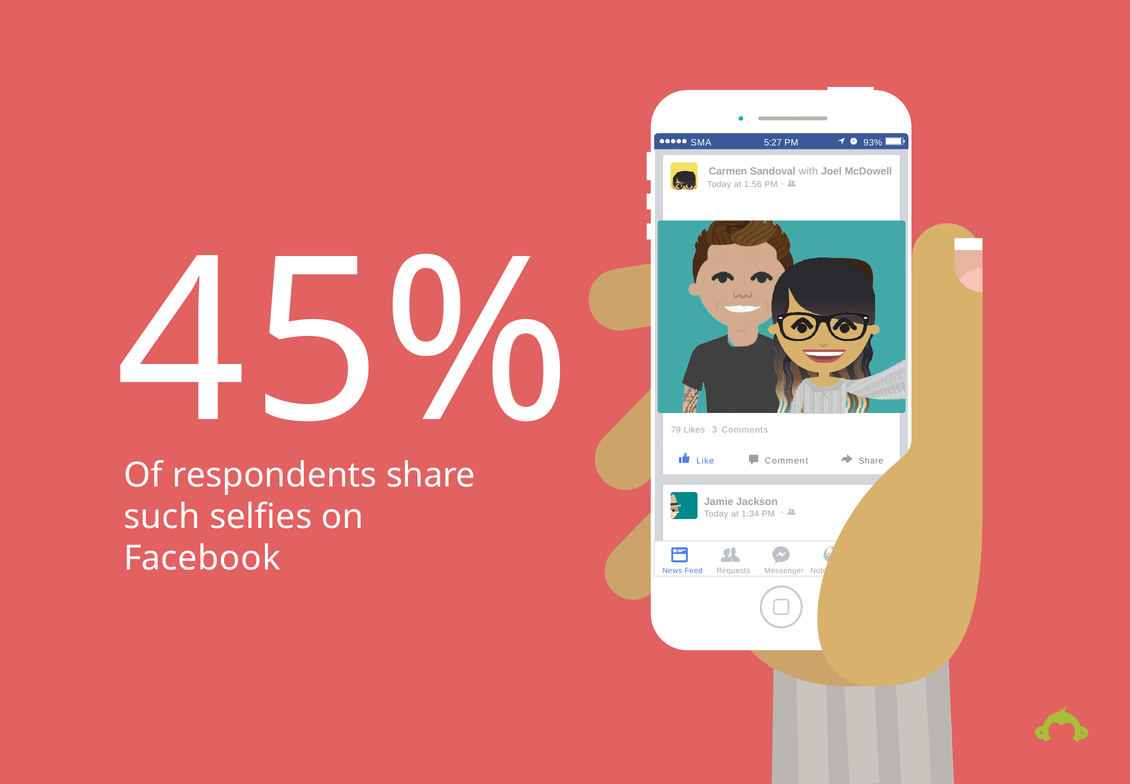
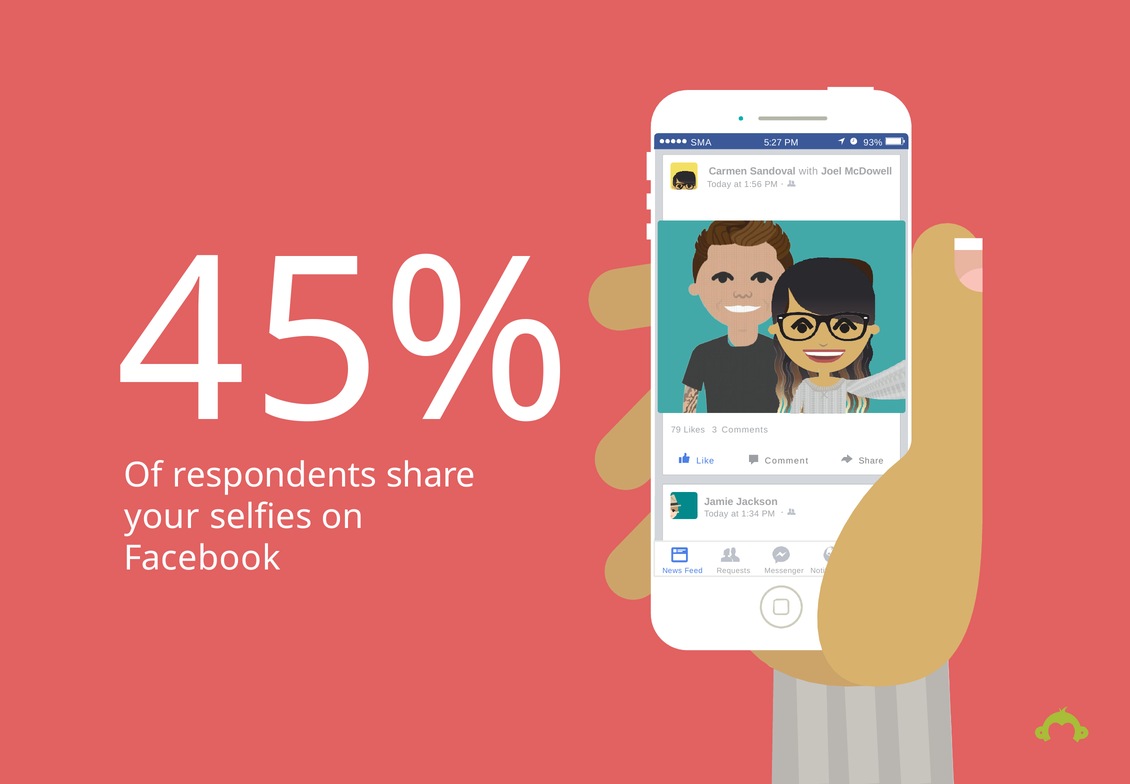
such: such -> your (162, 517)
